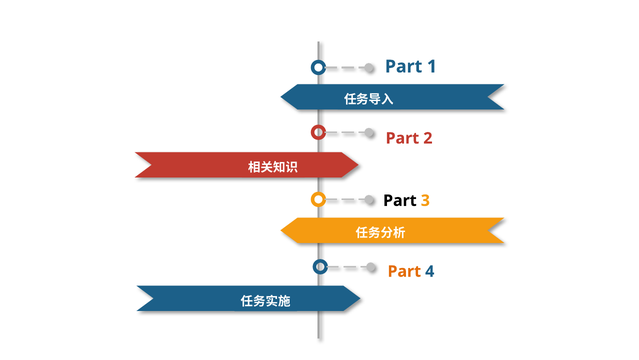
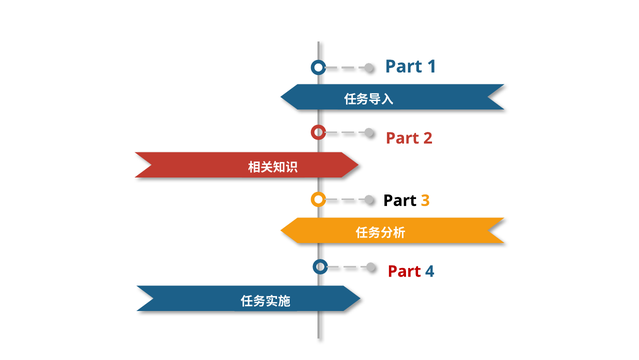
Part colour: orange -> red (404, 271)
